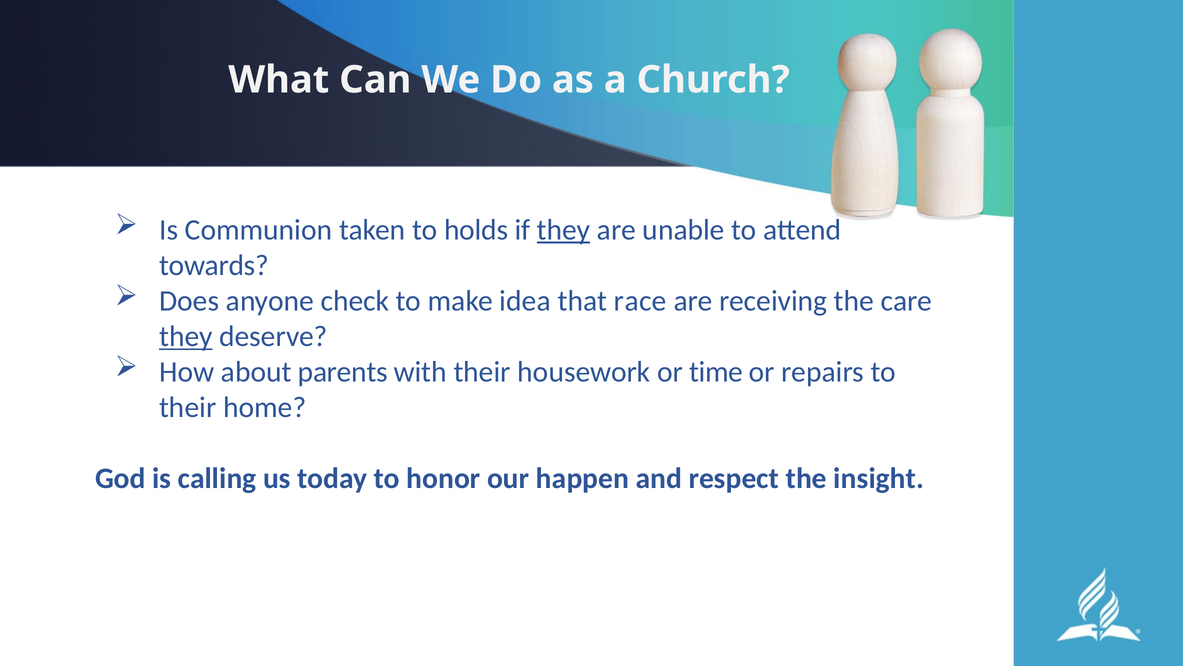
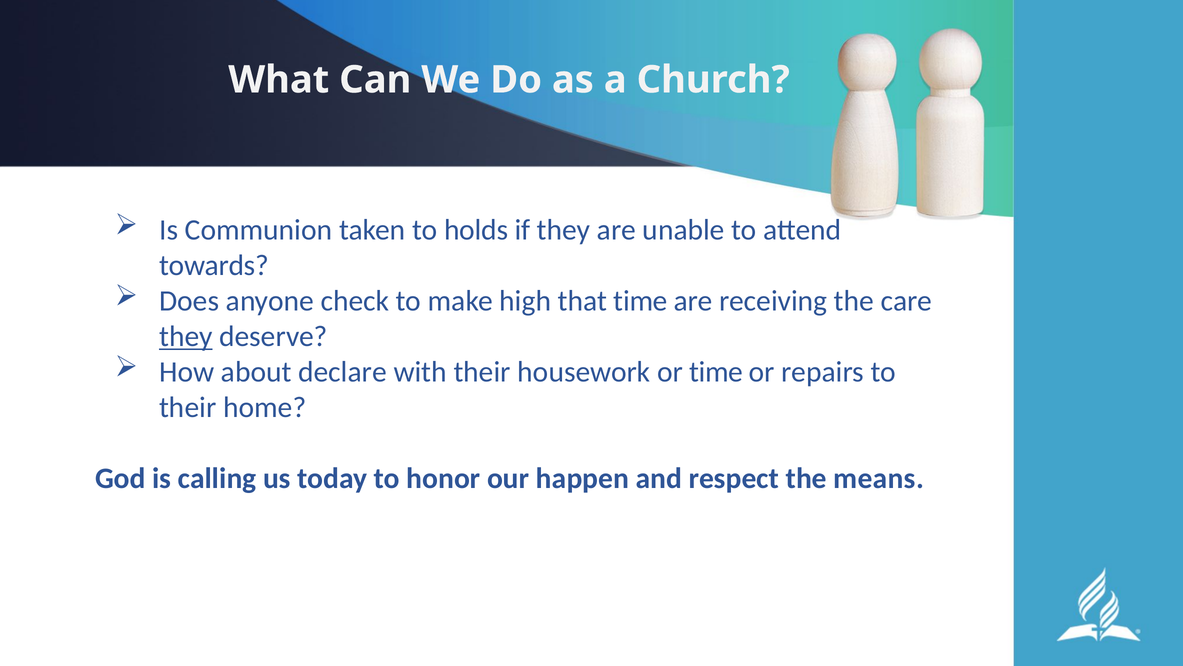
they underline: present -> none (564, 230)
idea: idea -> high (525, 301)
that race: race -> time (641, 301)
parents: parents -> declare (343, 372)
insight: insight -> means (879, 478)
